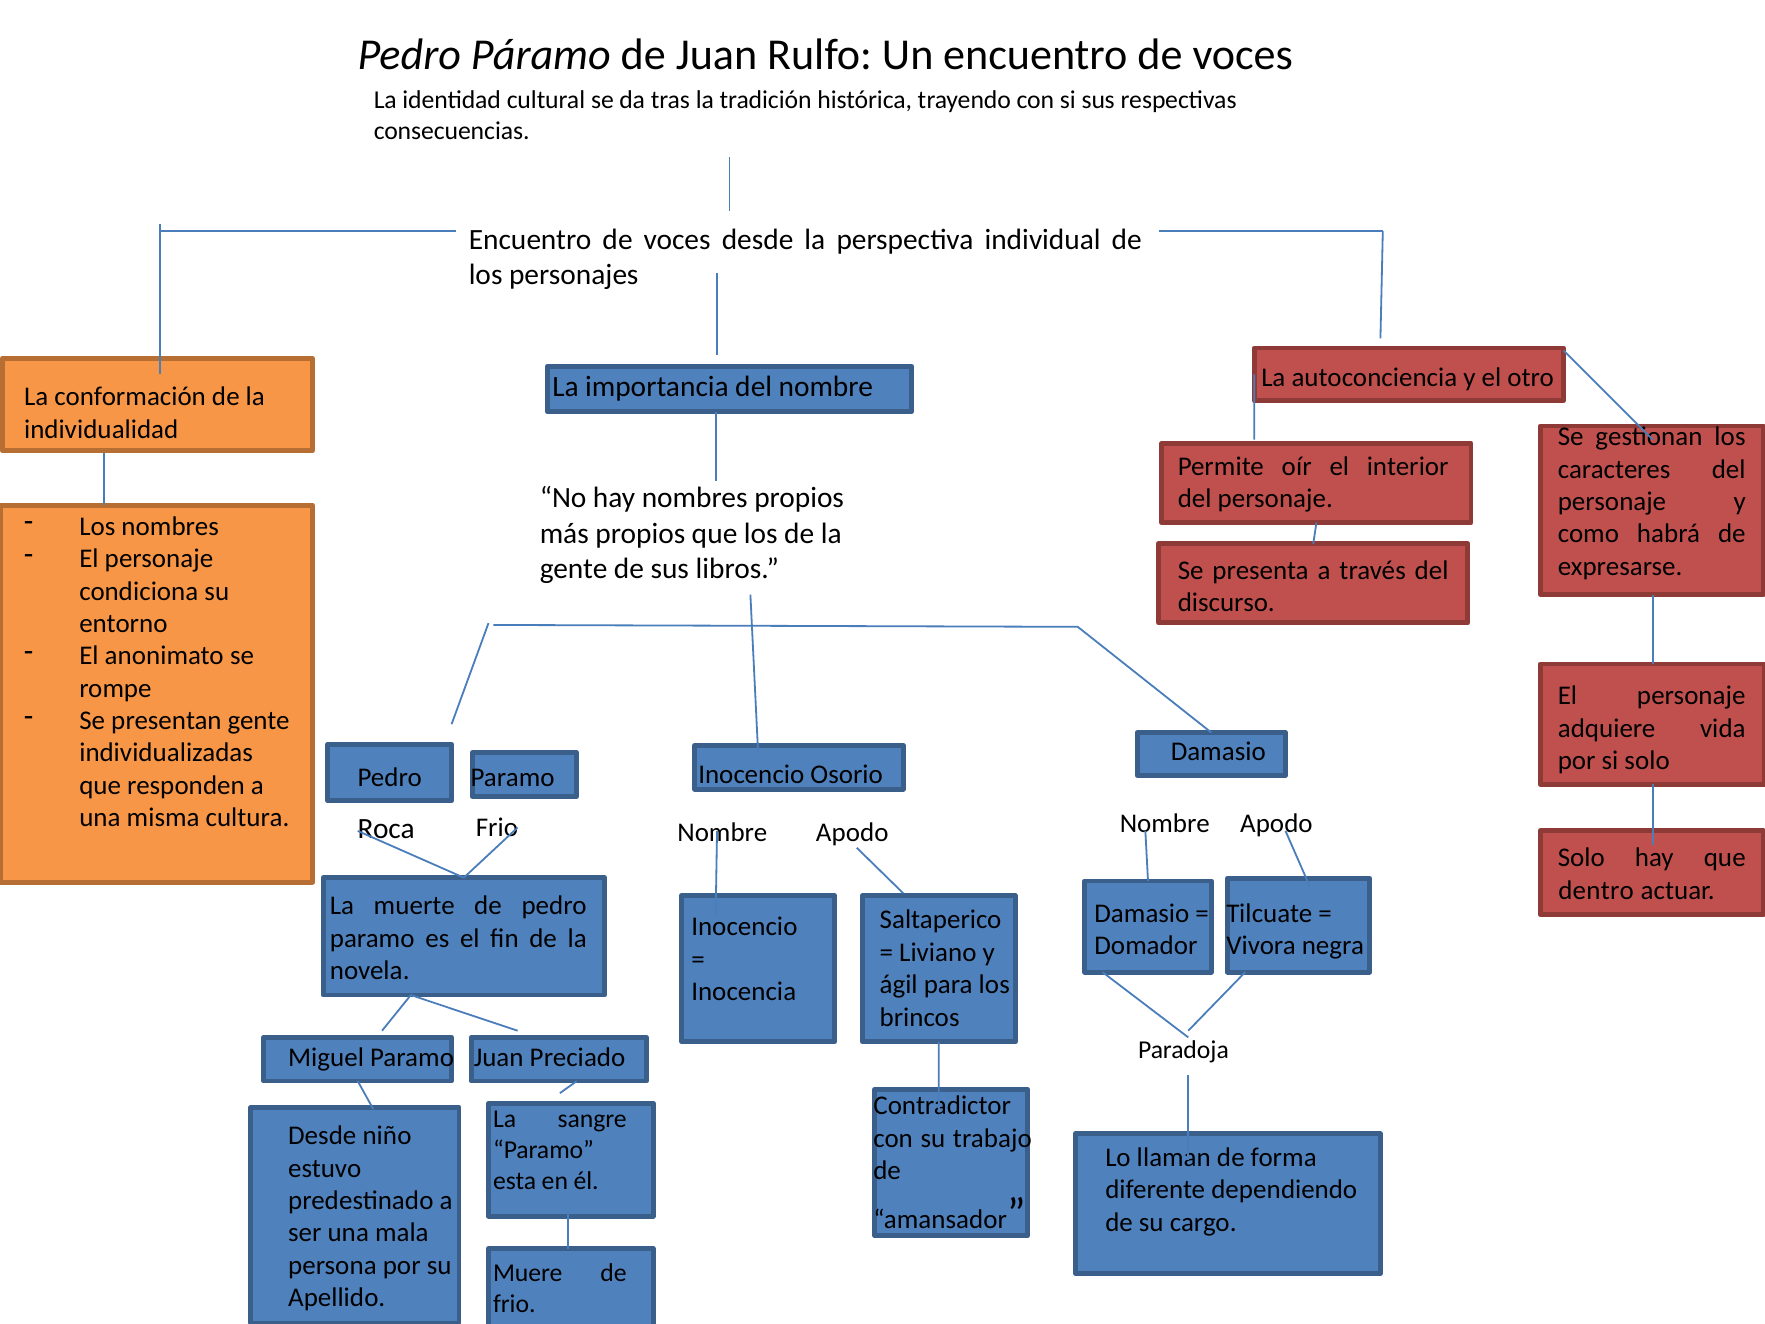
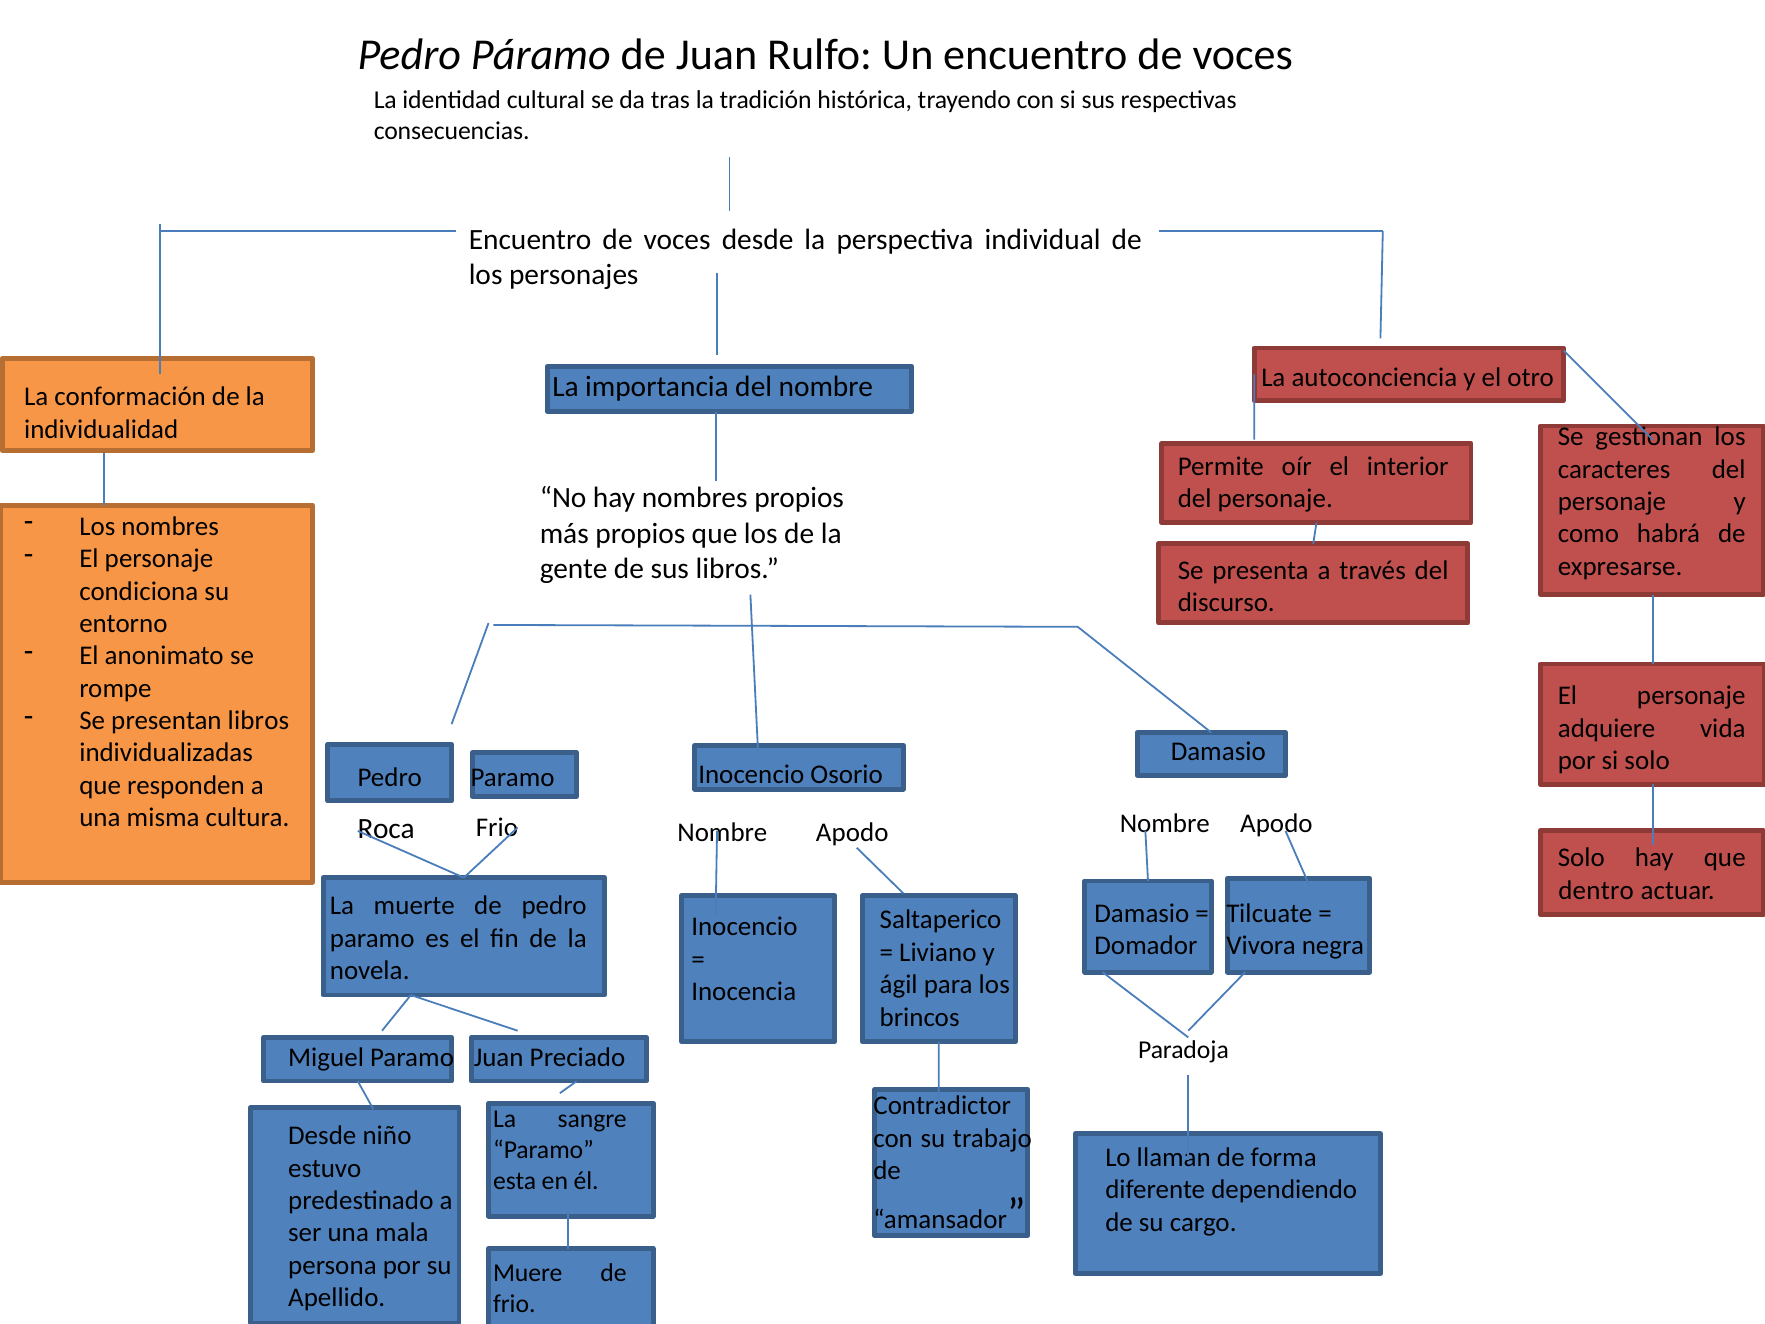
presentan gente: gente -> libros (258, 721)
